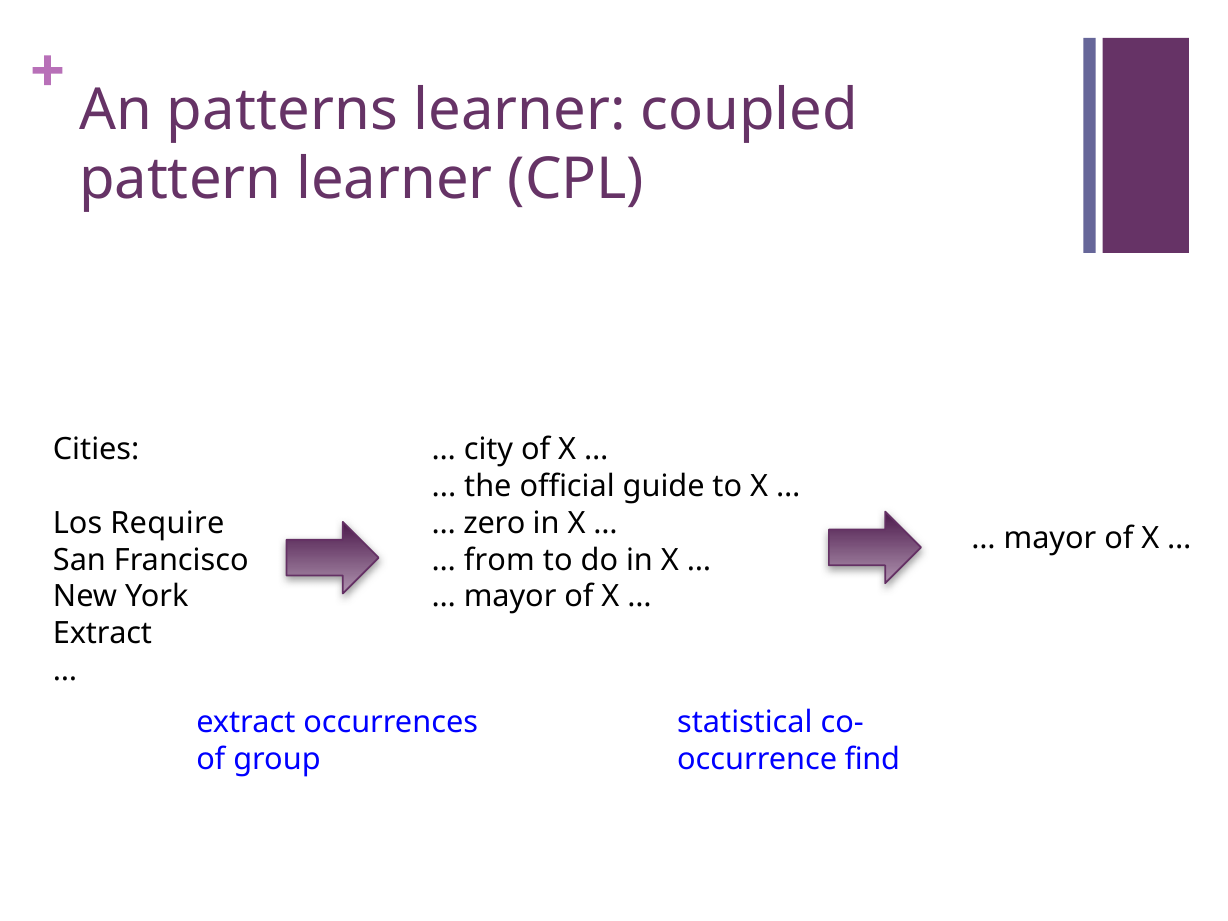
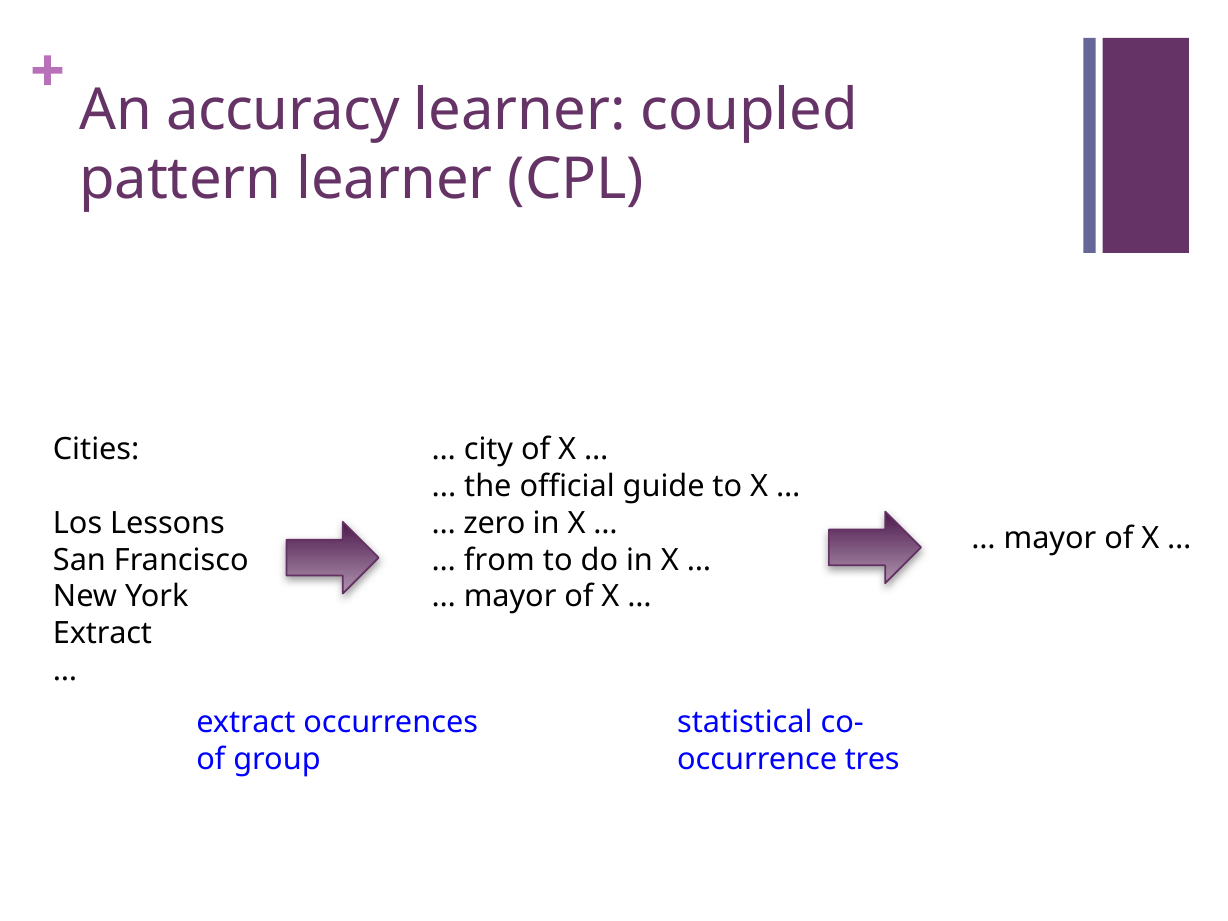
patterns: patterns -> accuracy (283, 110)
Require: Require -> Lessons (168, 523)
find: find -> tres (872, 759)
